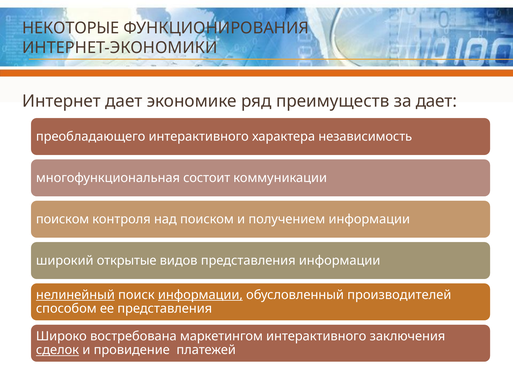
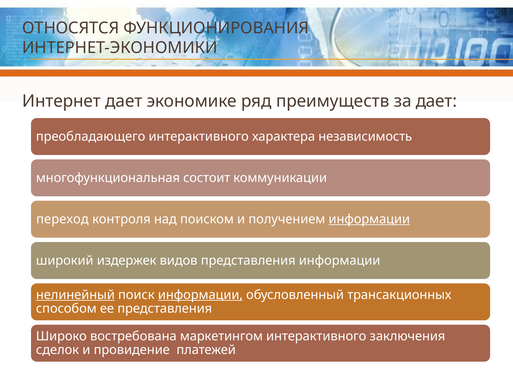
НЕКОТОРЫЕ: НЕКОТОРЫЕ -> ОТНОСЯТСЯ (71, 28)
поиском: поиском -> переход (62, 219)
информации underline: none -> present (369, 219)
открытые: открытые -> издержек (127, 260)
производителей: производителей -> трансакционных (399, 295)
сделок underline: present -> none (58, 350)
